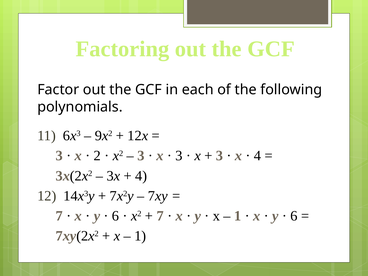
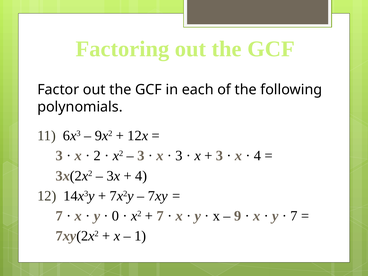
6: 6 -> 0 (116, 216)
1: 1 -> 9 (238, 216)
6: 6 -> 7 (294, 216)
